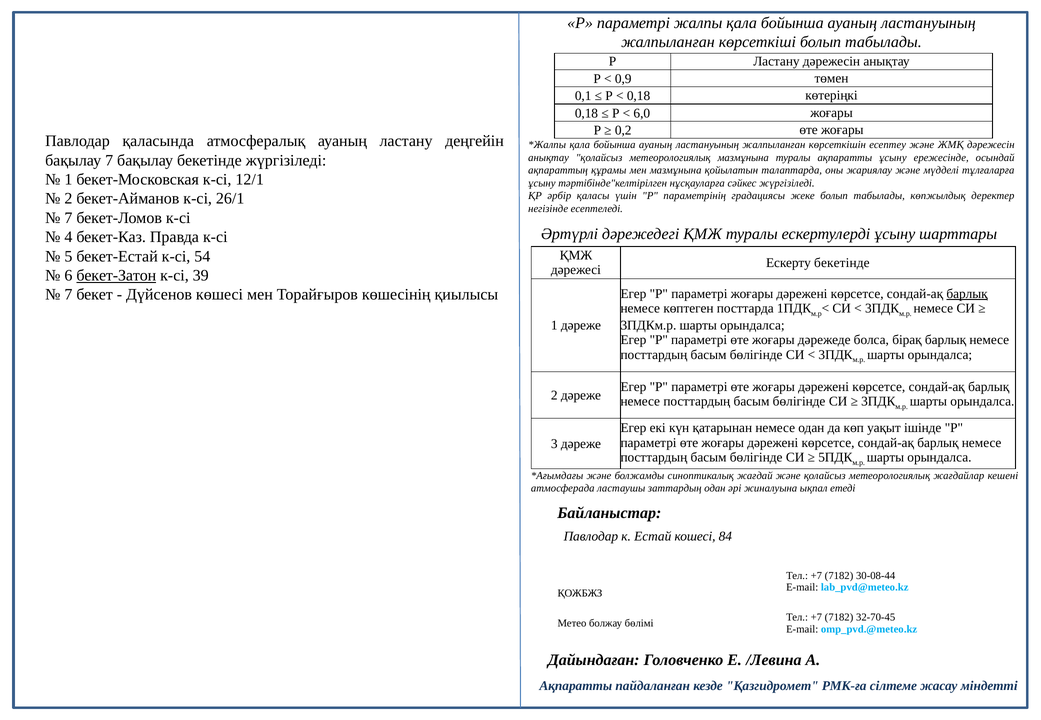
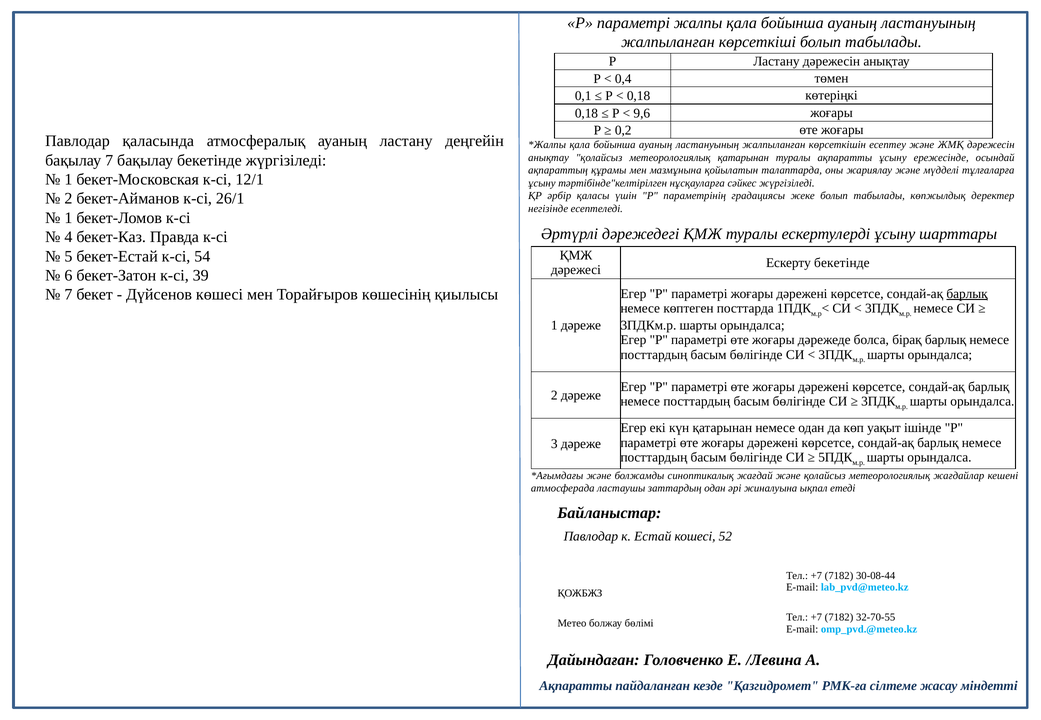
0,9: 0,9 -> 0,4 (623, 79)
6,0: 6,0 -> 9,6 (642, 113)
метеорологиялық мазмұнына: мазмұнына -> қатарынан (743, 158)
7: 7 -> 1 (68, 218)
бекет-Затон underline: present -> none (116, 276)
84: 84 -> 52 (725, 537)
32-70-45: 32-70-45 -> 32-70-55 (876, 618)
